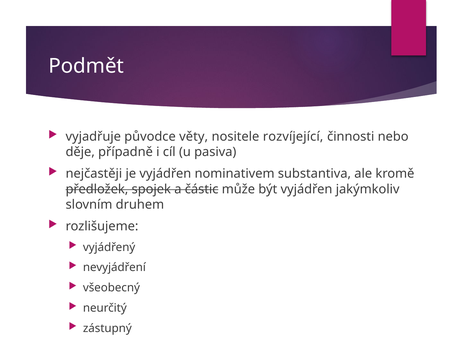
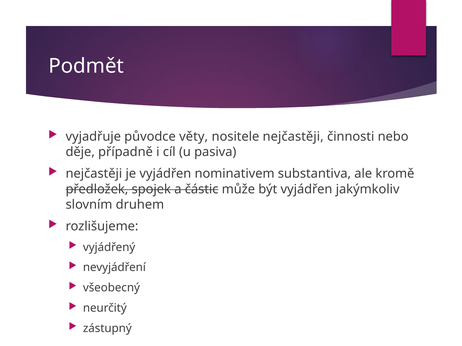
nositele rozvíjející: rozvíjející -> nejčastěji (293, 137)
